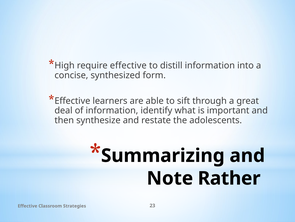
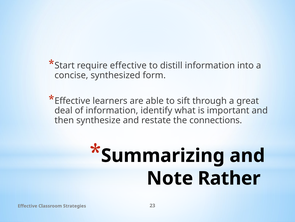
High: High -> Start (65, 65)
adolescents: adolescents -> connections (216, 120)
